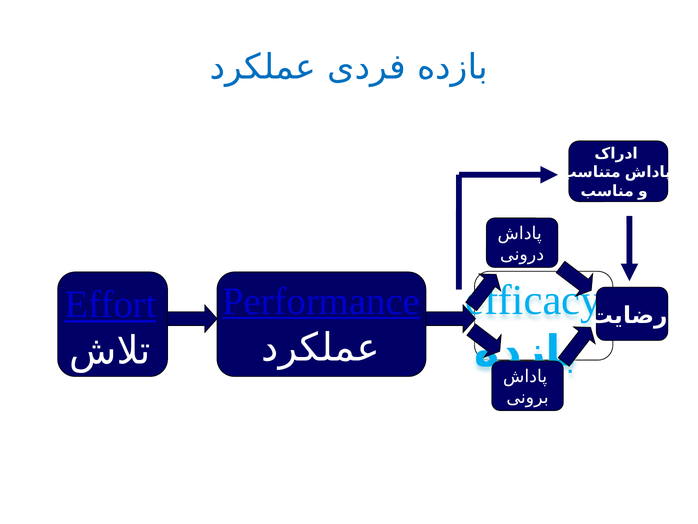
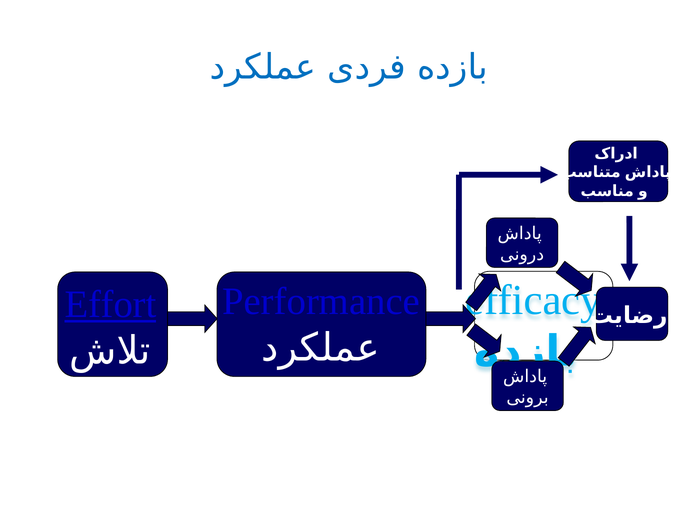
Performance underline: present -> none (321, 301)
